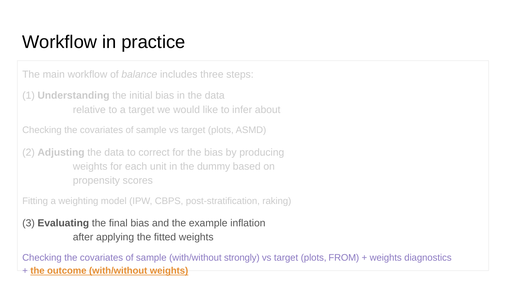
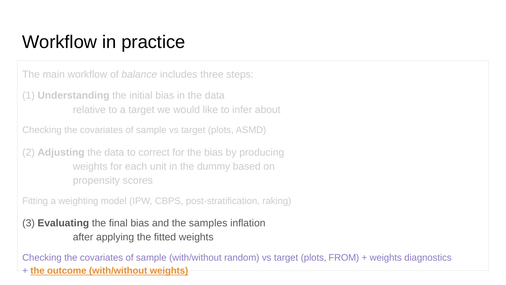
example: example -> samples (208, 223)
strongly: strongly -> random (242, 257)
